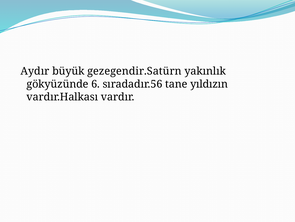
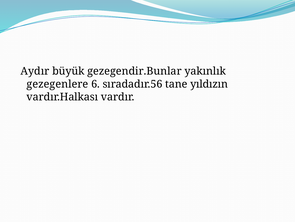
gezegendir.Satürn: gezegendir.Satürn -> gezegendir.Bunlar (134, 71)
gökyüzünde: gökyüzünde -> gezegenlere (57, 84)
